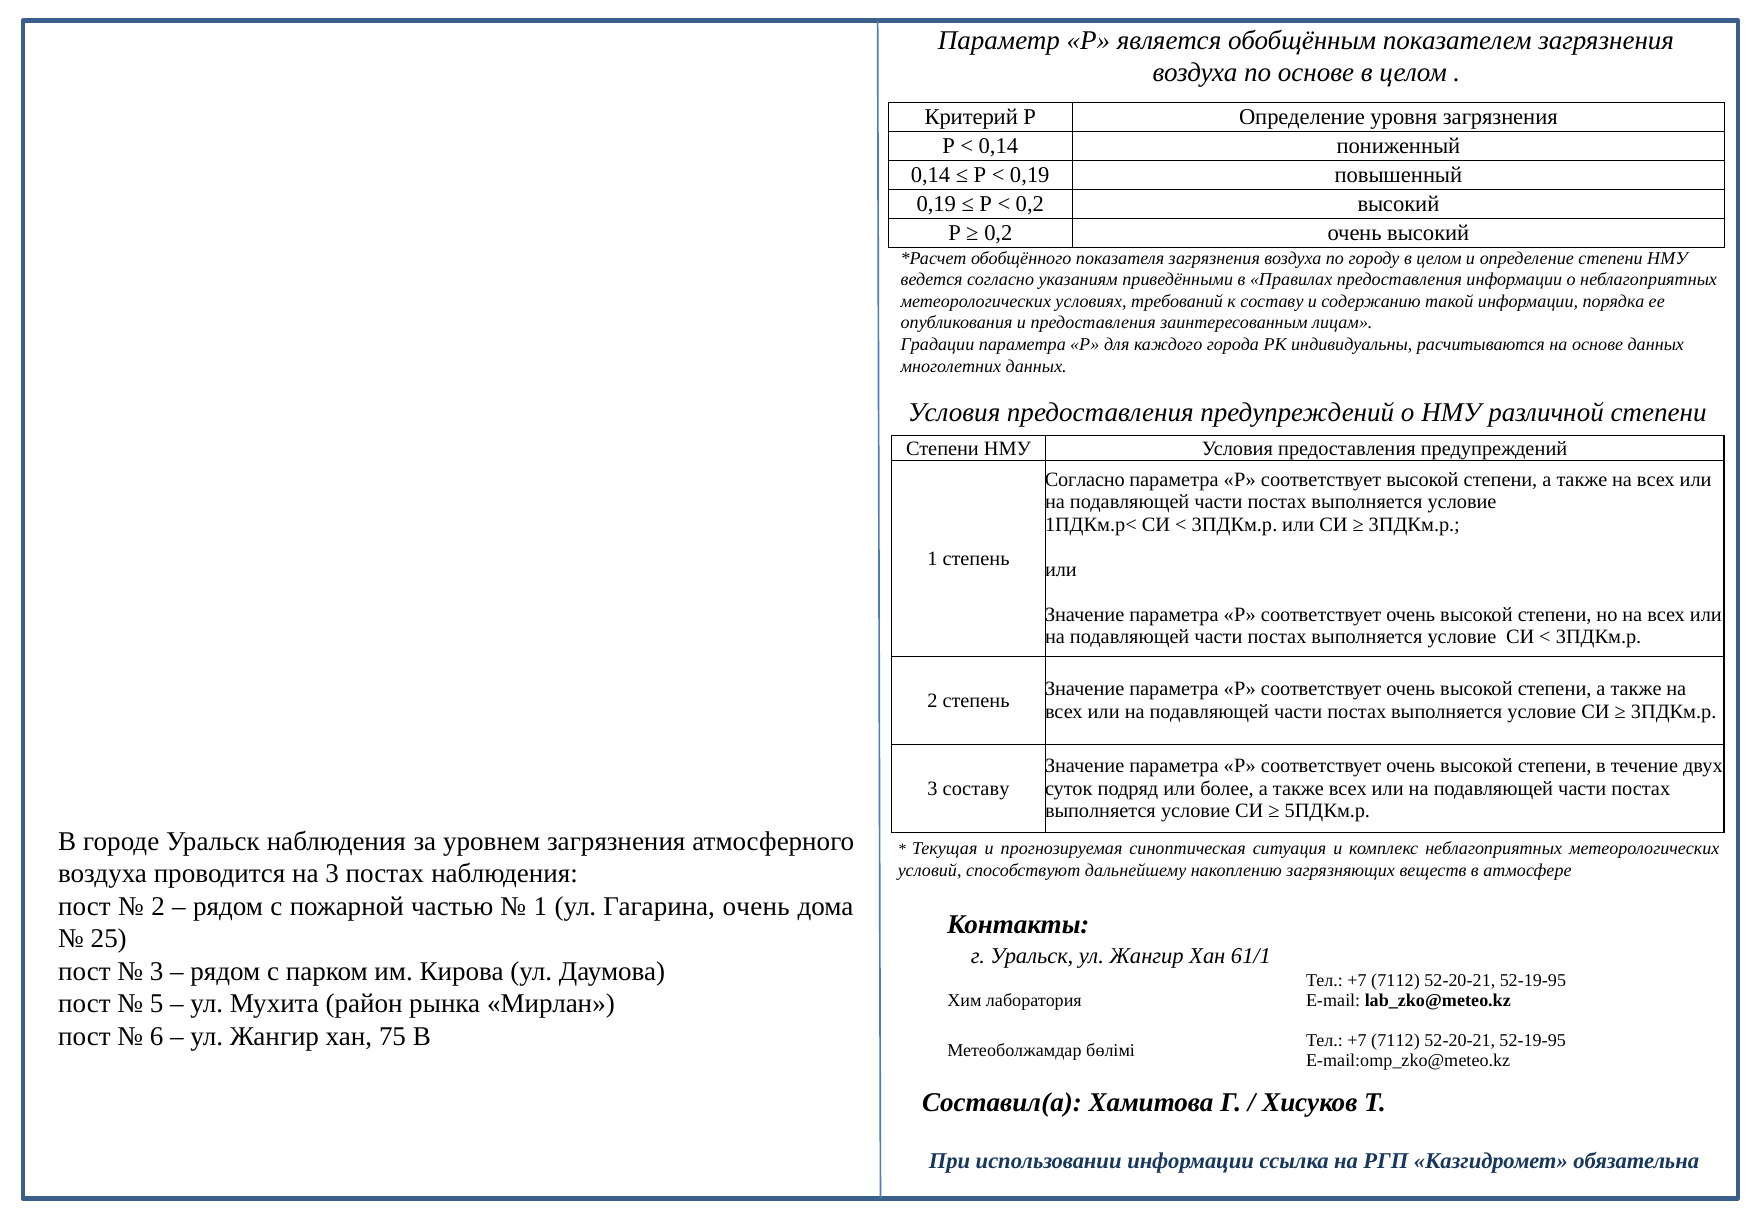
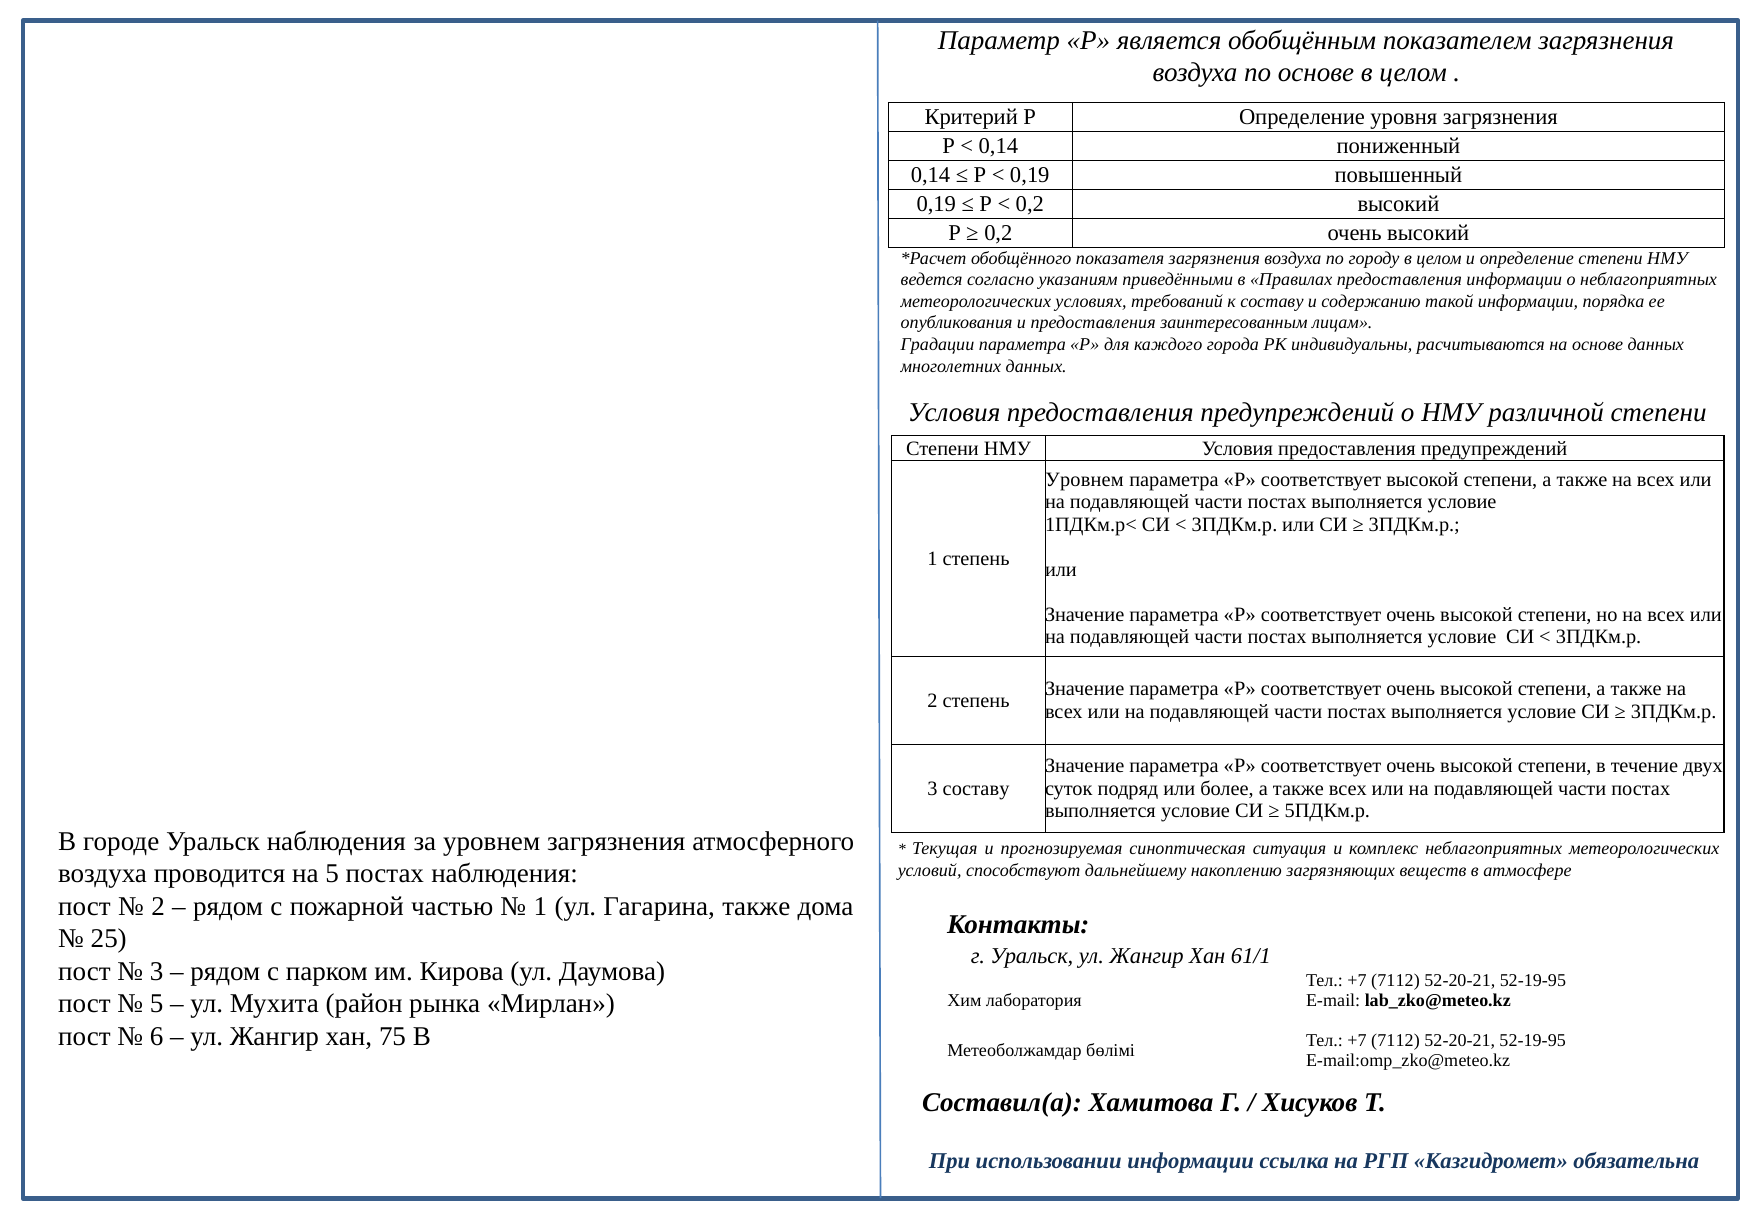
Согласно: Согласно -> Уровнем (1085, 480)
на 3: 3 -> 5 (332, 874)
Гагарина очень: очень -> также (756, 907)
